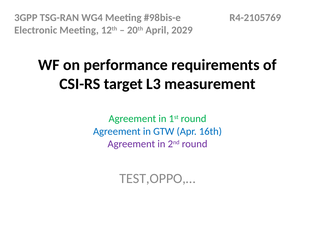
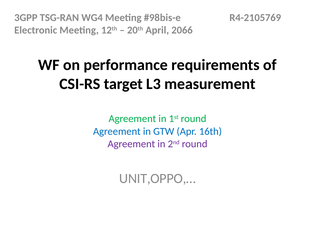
2029: 2029 -> 2066 (182, 30)
TEST,OPPO,…: TEST,OPPO,… -> UNIT,OPPO,… (158, 179)
